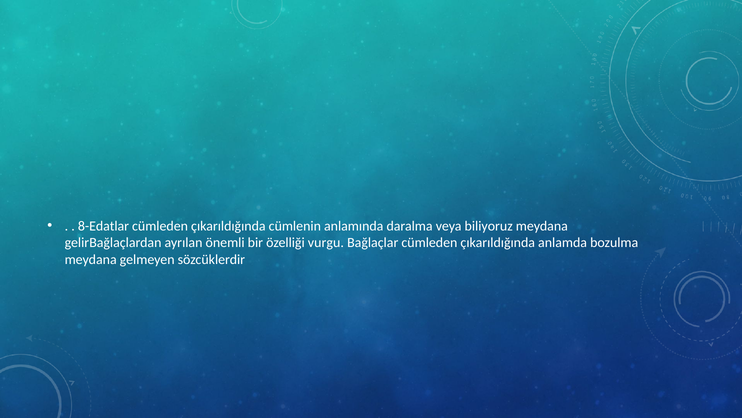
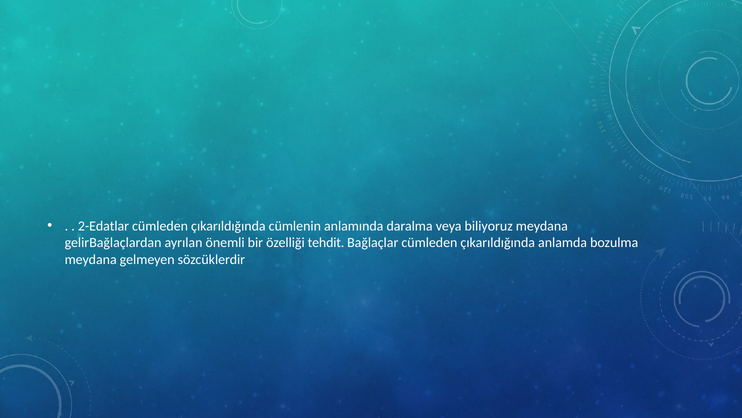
8-Edatlar: 8-Edatlar -> 2-Edatlar (103, 226)
vurgu: vurgu -> tehdit (326, 242)
